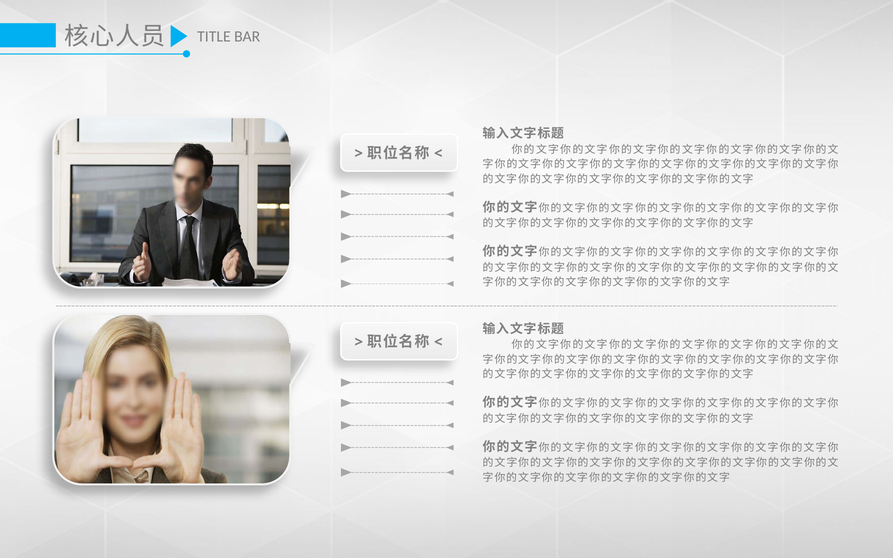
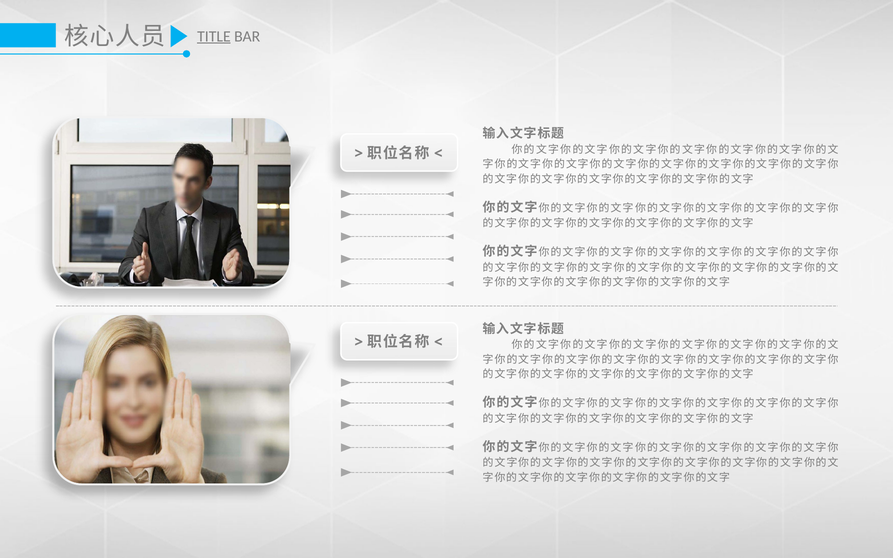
TITLE underline: none -> present (214, 36)
